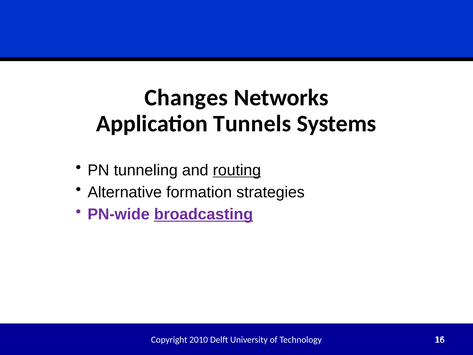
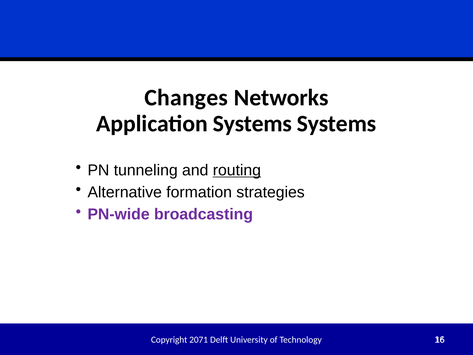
Application Tunnels: Tunnels -> Systems (252, 123)
broadcasting underline: present -> none (203, 214)
2010: 2010 -> 2071 (199, 340)
